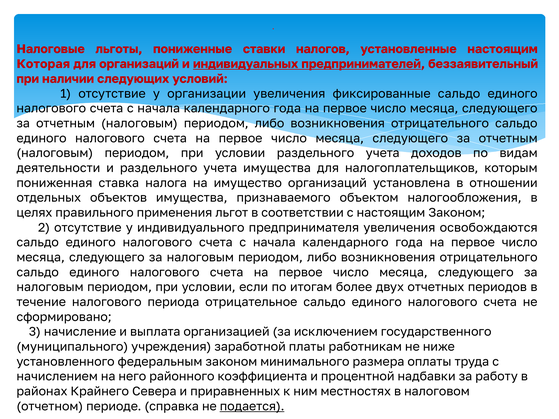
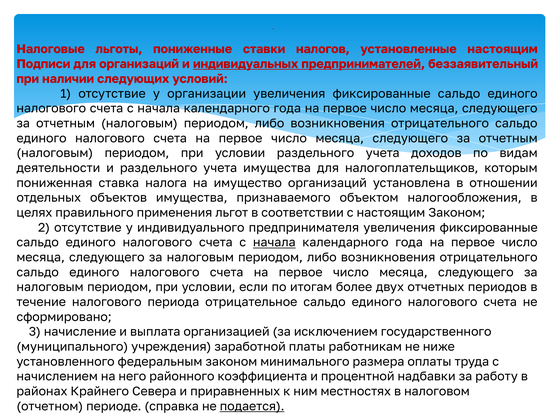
Которая: Которая -> Подписи (43, 64)
предпринимателя увеличения освобождаются: освобождаются -> фиксированные (489, 228)
начала underline: none -> present (274, 243)
